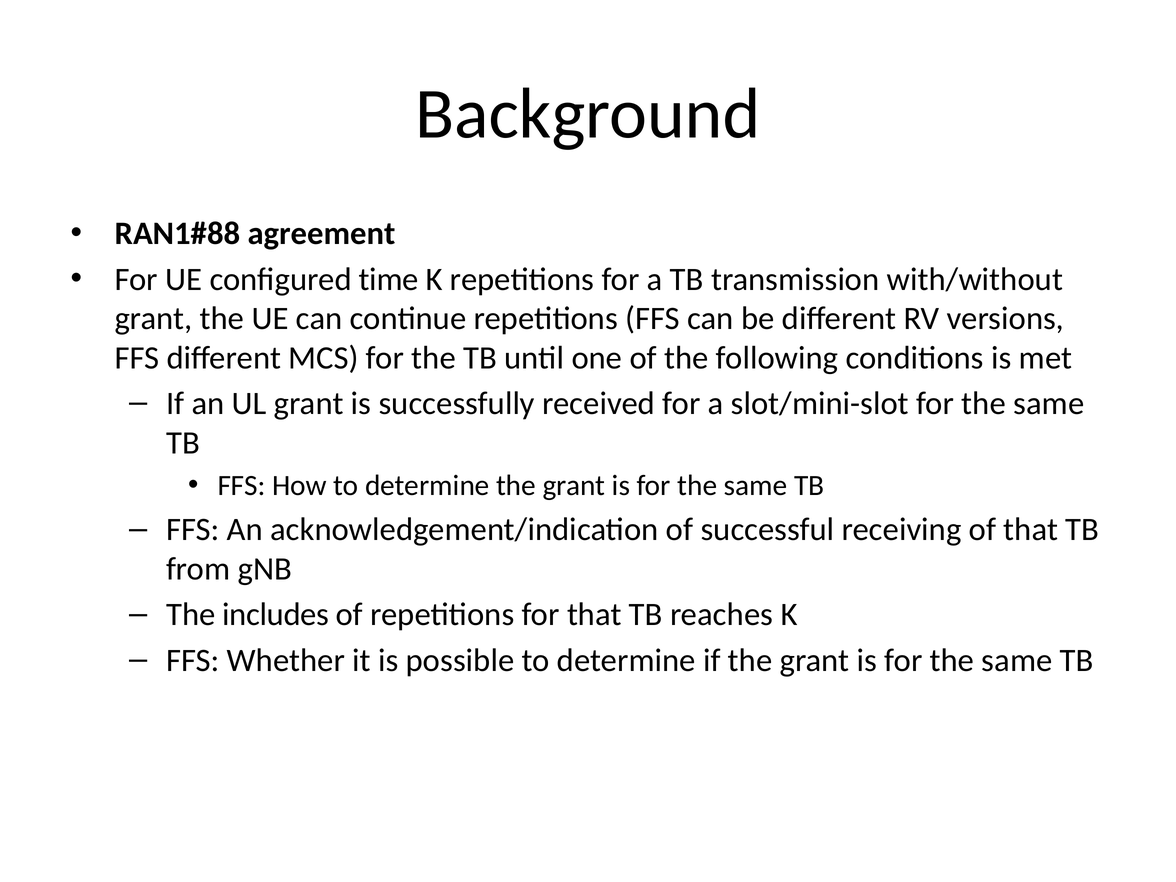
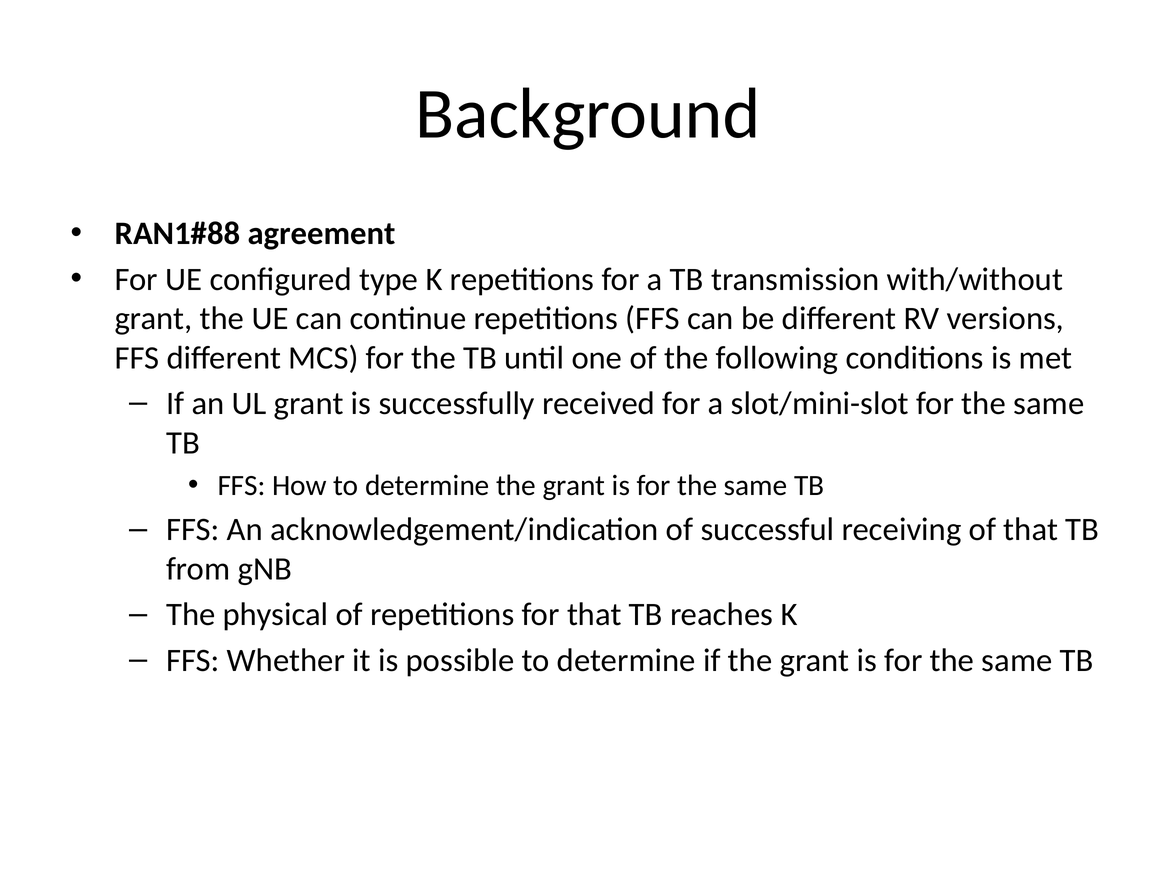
time: time -> type (389, 279)
includes: includes -> physical (275, 615)
